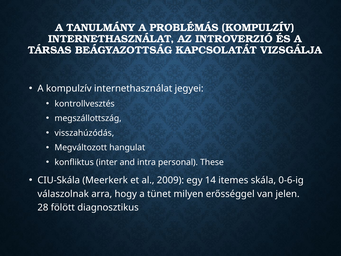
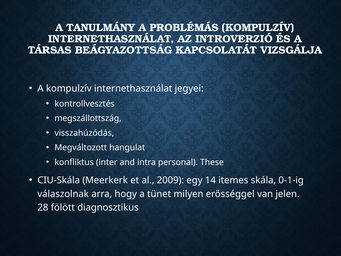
0-6-ig: 0-6-ig -> 0-1-ig (291, 180)
